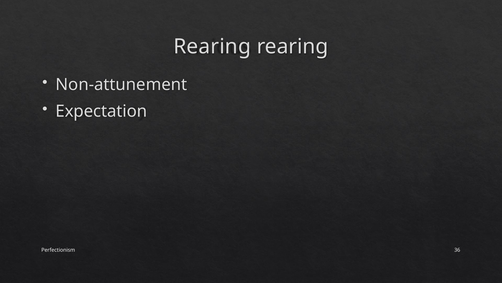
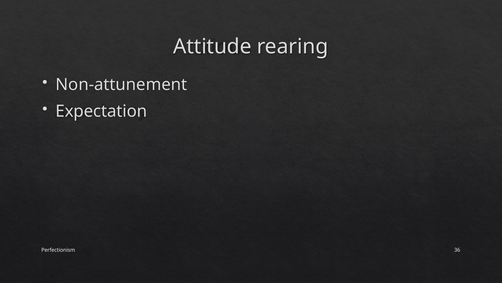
Rearing: Rearing -> Attitude (212, 47)
